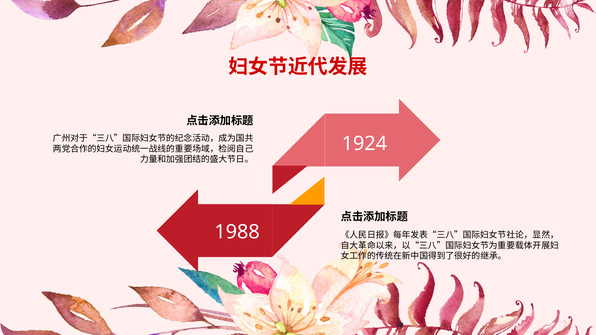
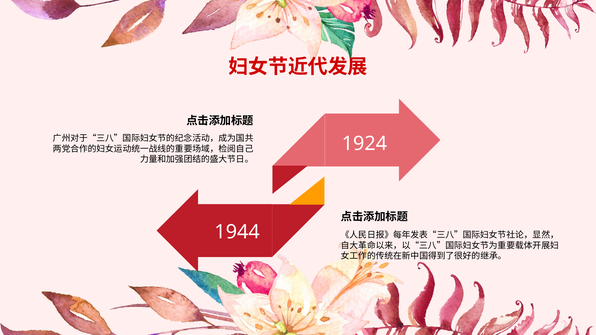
1988: 1988 -> 1944 (237, 232)
